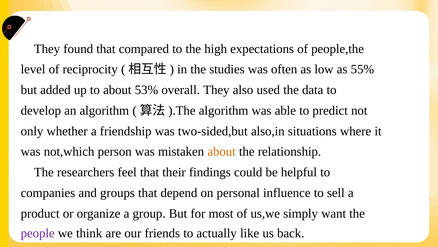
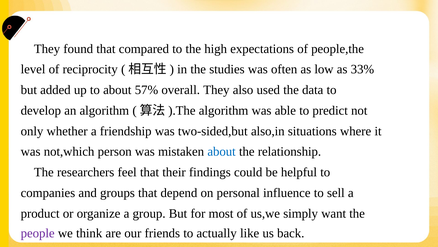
55%: 55% -> 33% (362, 69)
53%: 53% -> 57% (146, 90)
about colour: orange -> blue (222, 151)
